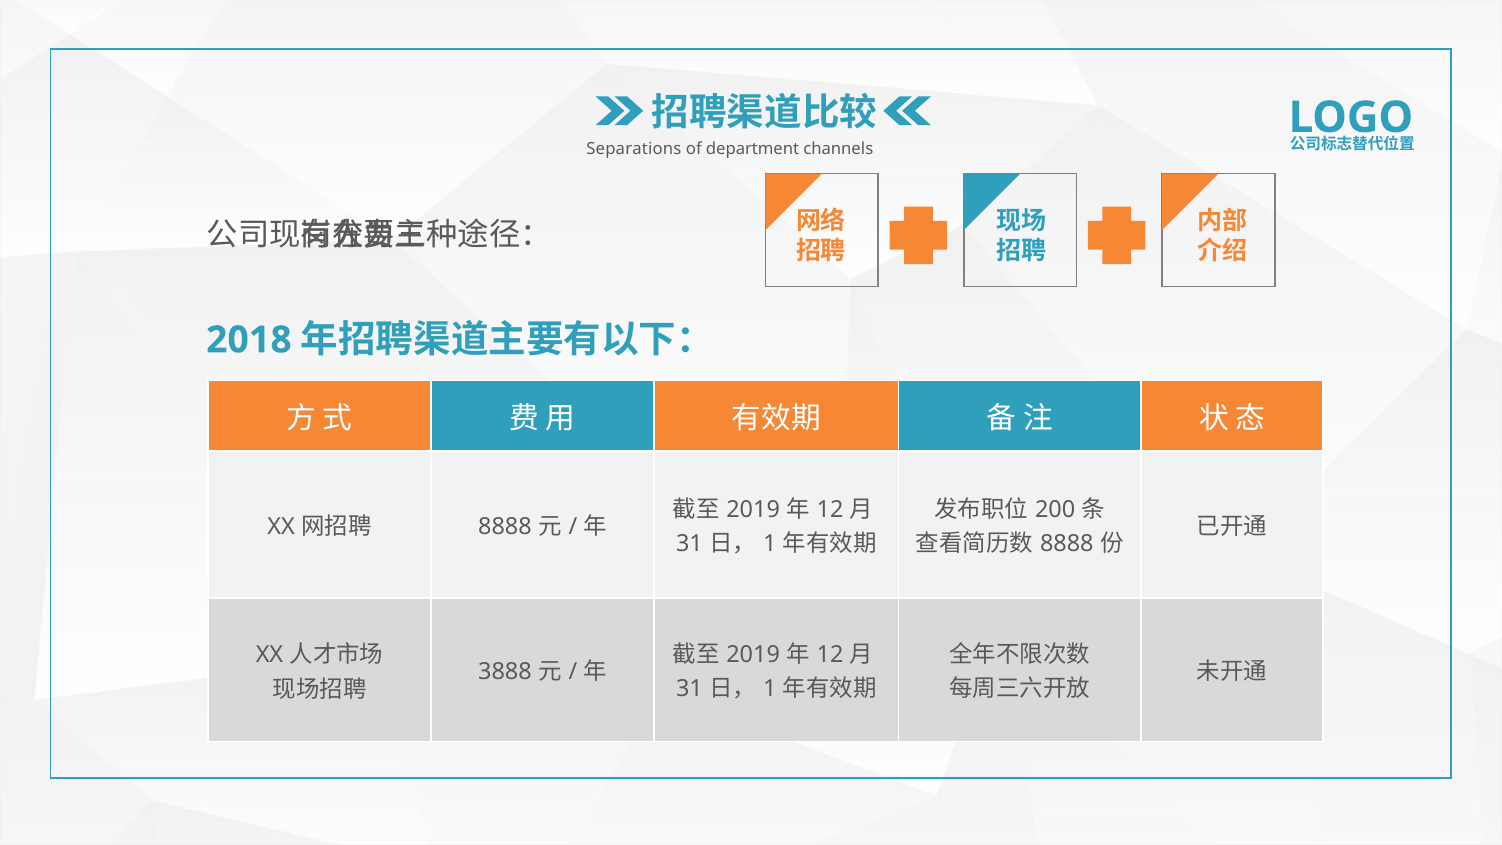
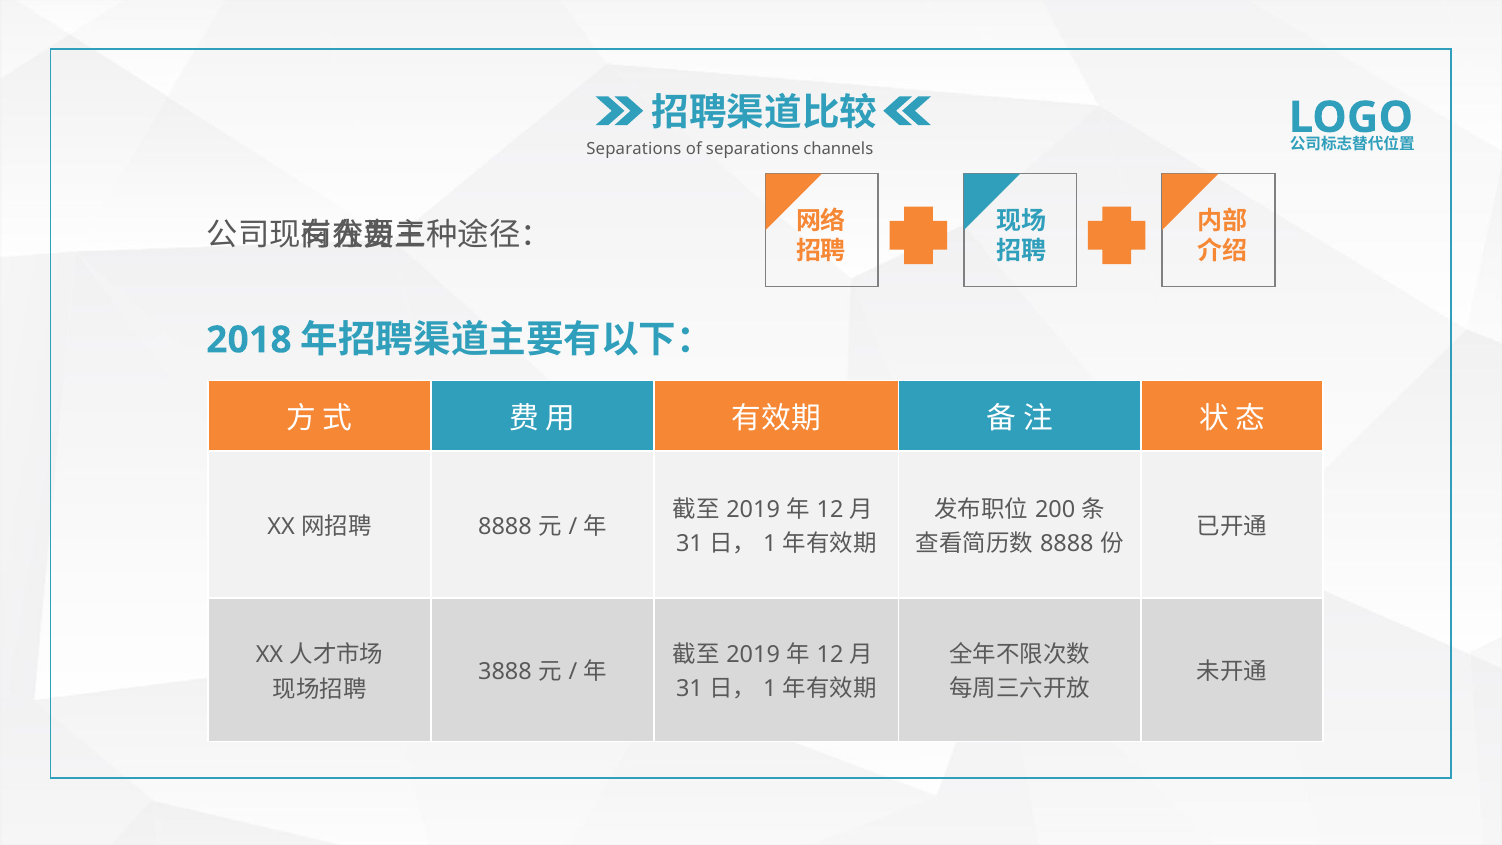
of department: department -> separations (752, 149)
